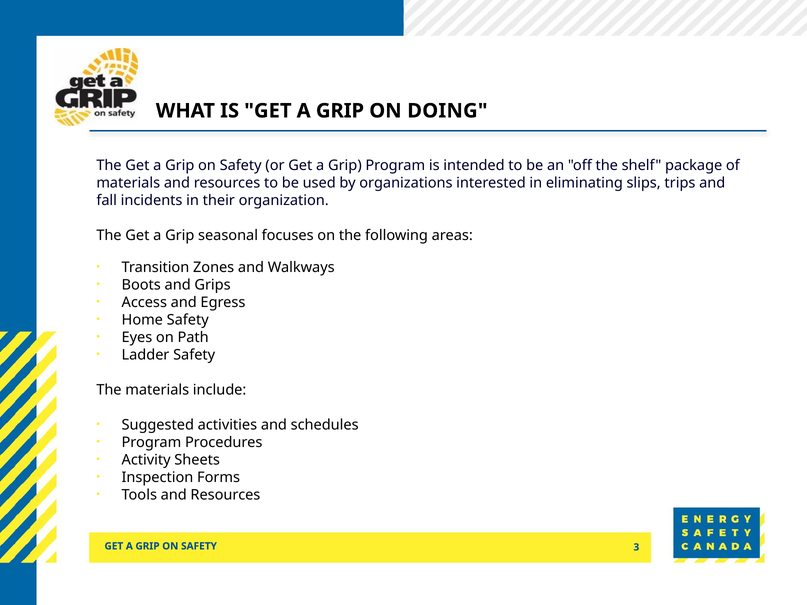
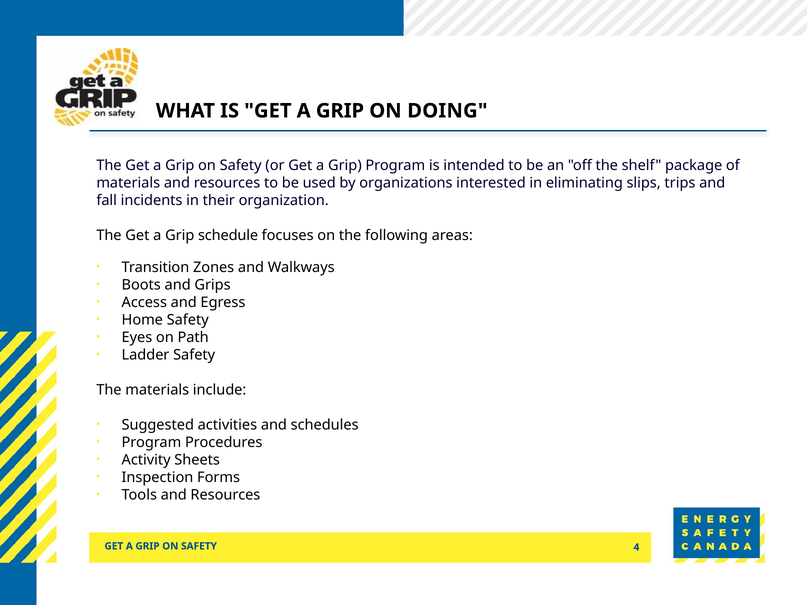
seasonal: seasonal -> schedule (228, 235)
3: 3 -> 4 (636, 547)
